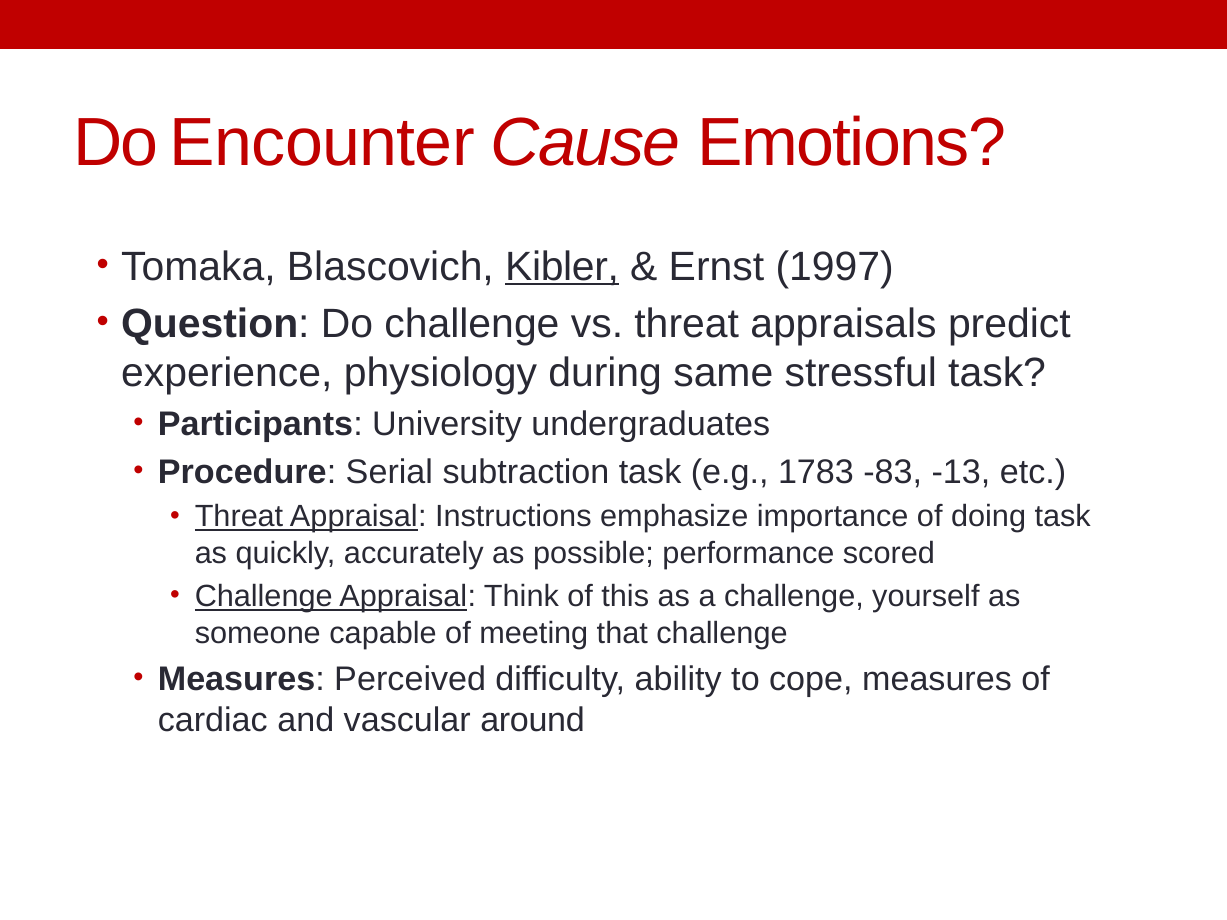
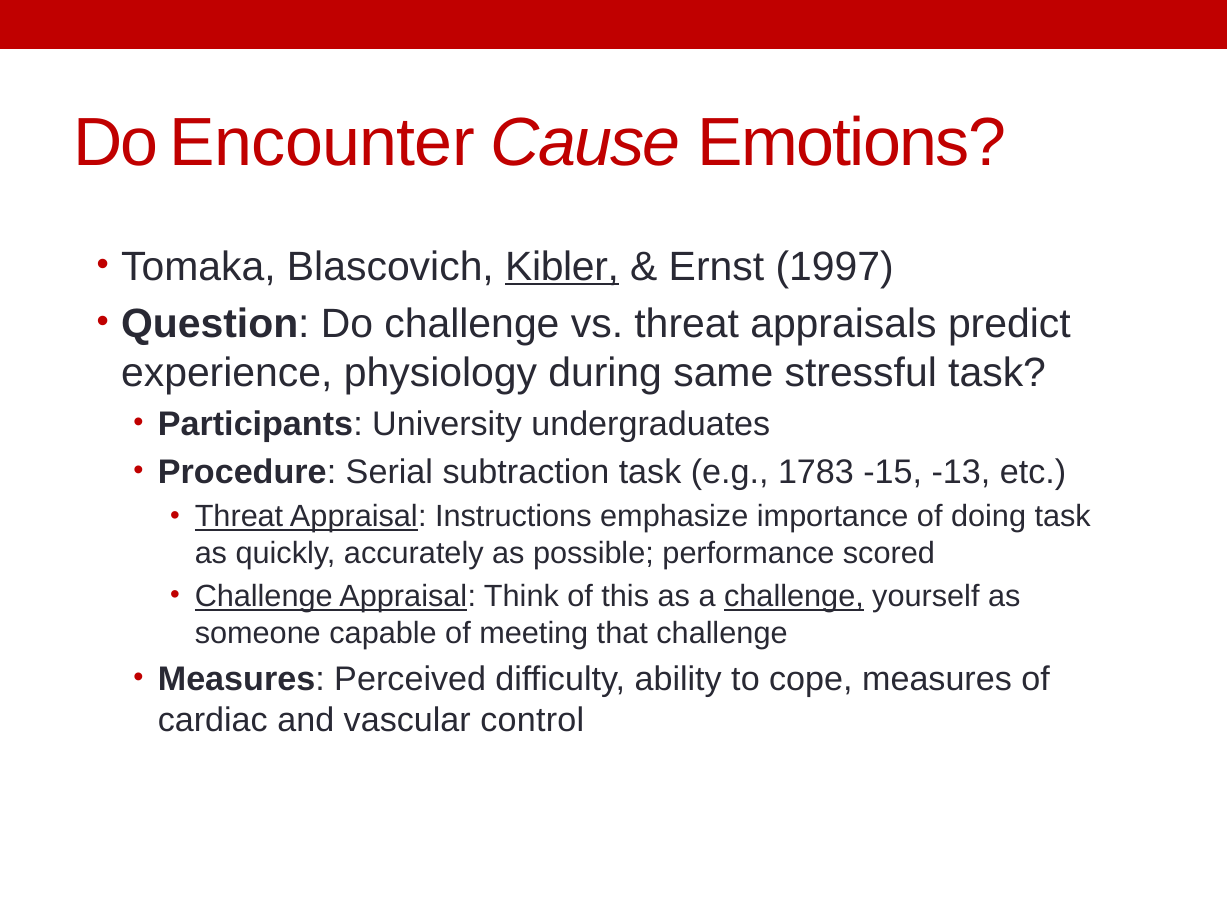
-83: -83 -> -15 (893, 472)
challenge underline: none -> present (794, 597)
around: around -> control (532, 720)
